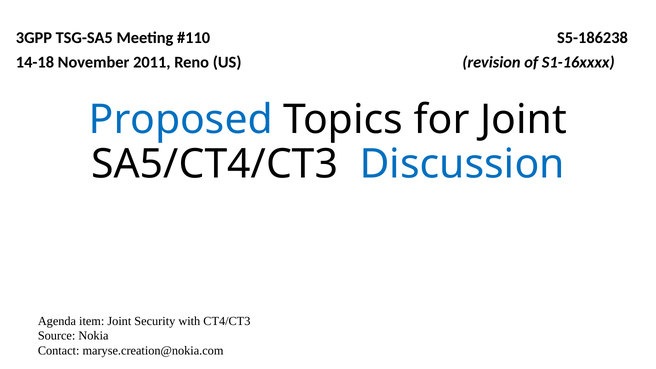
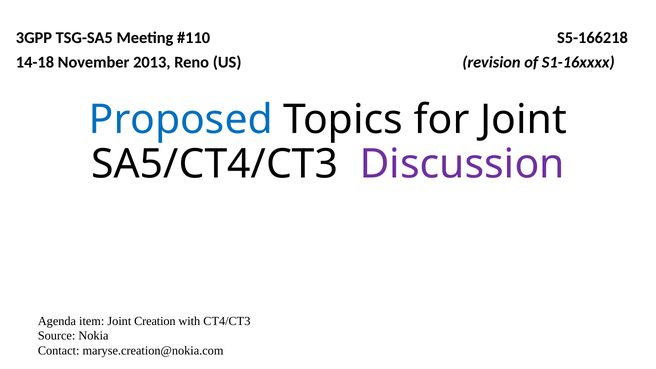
S5-186238: S5-186238 -> S5-166218 (592, 38)
2011: 2011 -> 2013 (152, 62)
Discussion colour: blue -> purple (462, 164)
Security: Security -> Creation (155, 321)
